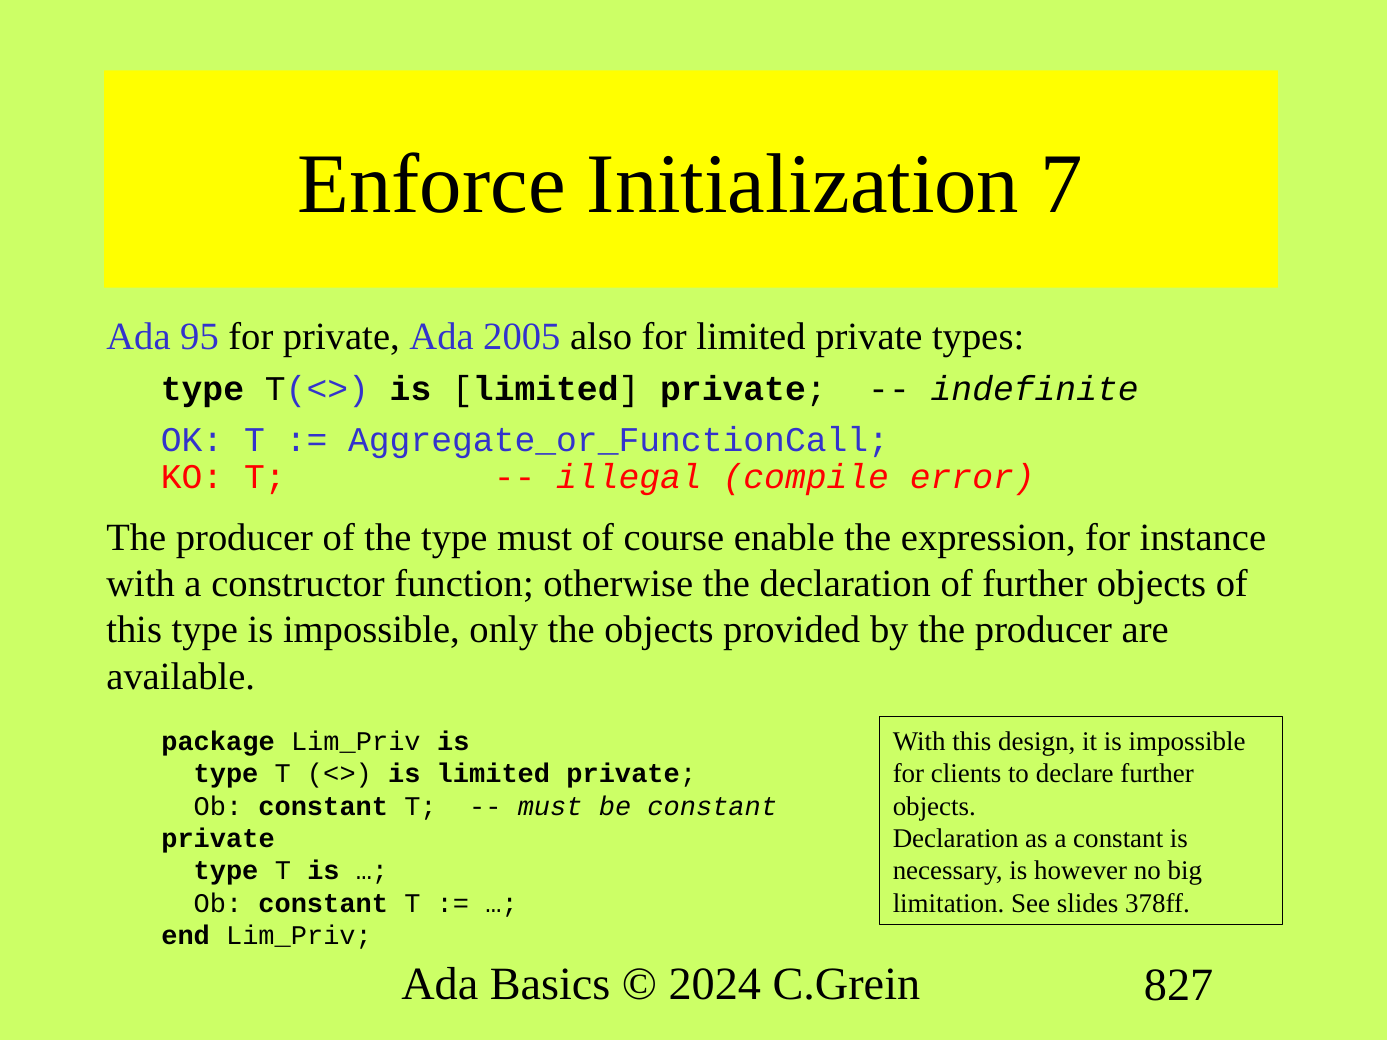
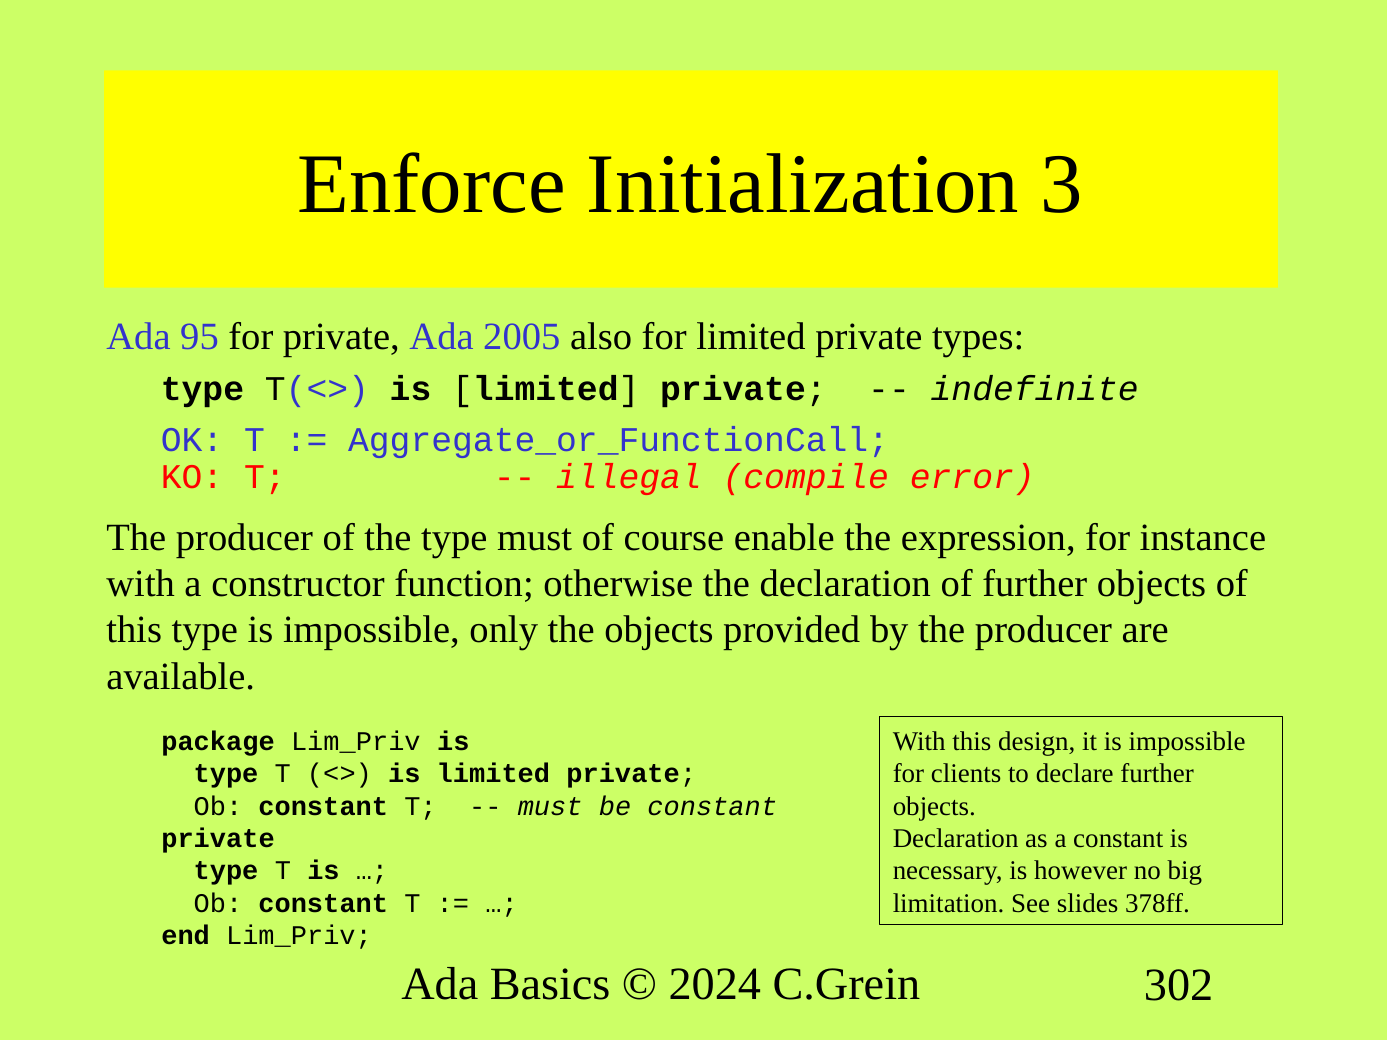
7: 7 -> 3 (1062, 185)
827: 827 -> 302 (1179, 986)
